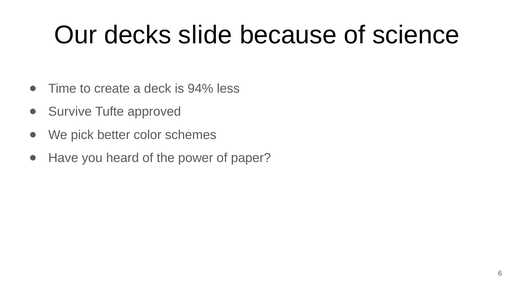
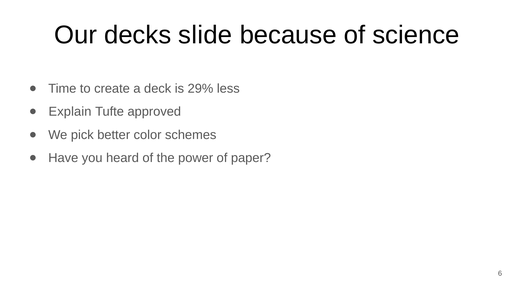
94%: 94% -> 29% (200, 89)
Survive: Survive -> Explain (70, 112)
